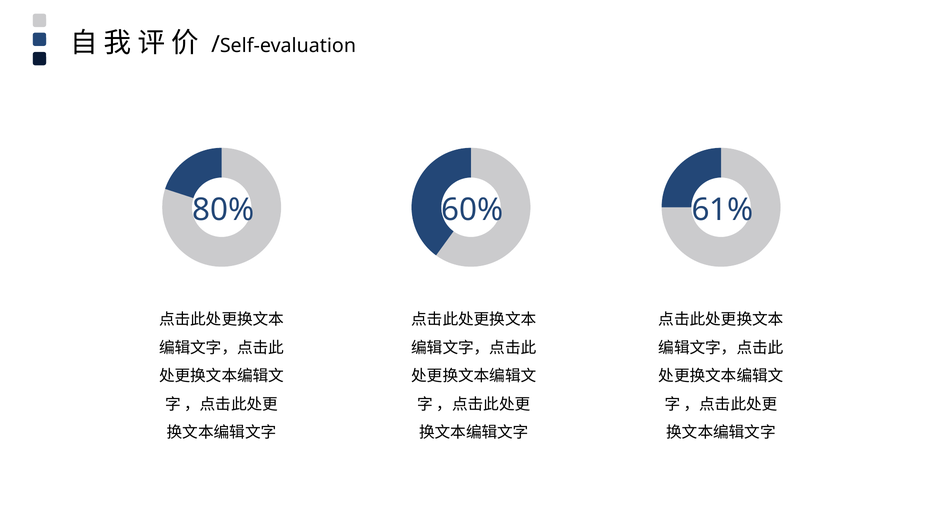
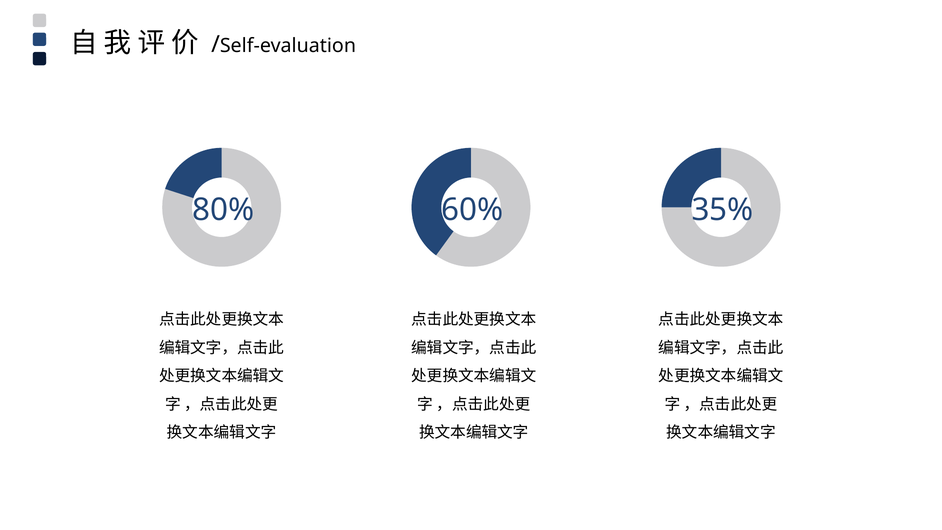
61%: 61% -> 35% (723, 210)
